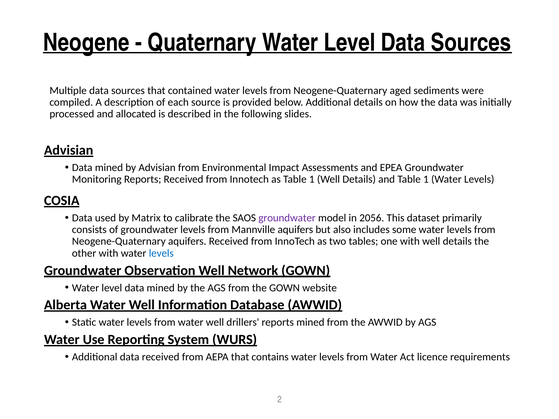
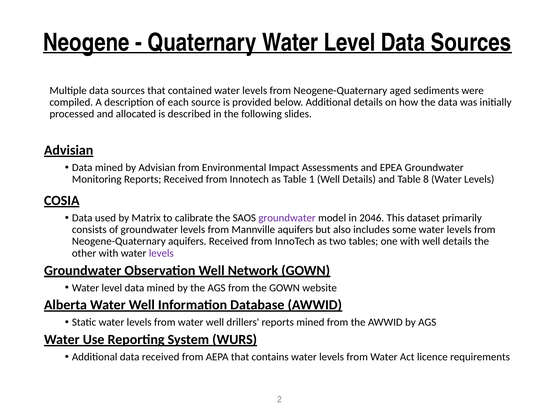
and Table 1: 1 -> 8 (426, 179)
2056: 2056 -> 2046 (372, 218)
levels colour: blue -> purple (161, 253)
